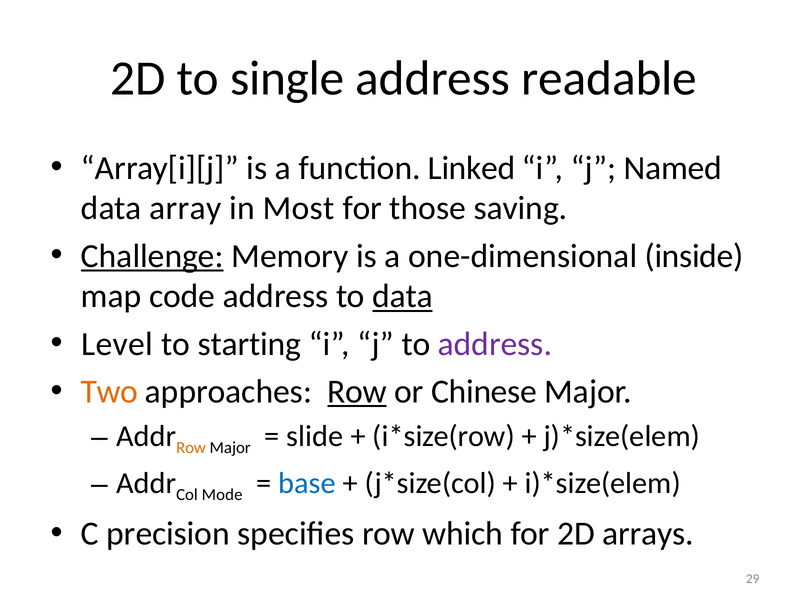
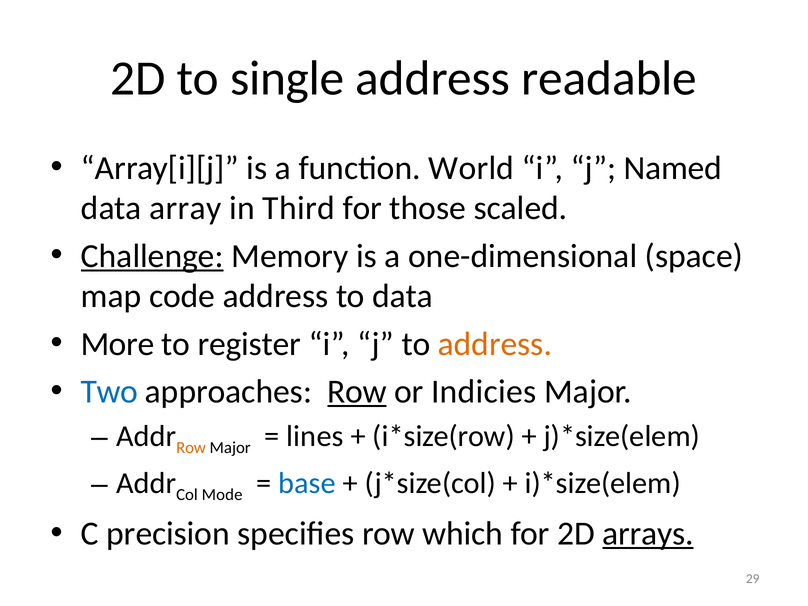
Linked: Linked -> World (471, 168)
Most: Most -> Third (299, 208)
saving: saving -> scaled (520, 208)
inside: inside -> space (694, 256)
data underline: present -> none (403, 296)
Level: Level -> More (118, 344)
starting: starting -> register (249, 344)
address colour: purple -> orange (495, 344)
Two colour: orange -> blue (109, 392)
Chinese: Chinese -> Indicies (484, 392)
slide: slide -> lines (315, 436)
arrays underline: none -> present (648, 534)
